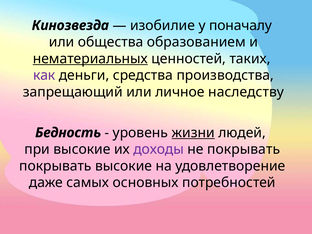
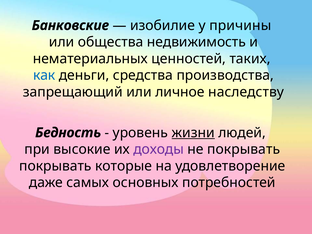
Кинозвезда: Кинозвезда -> Банковские (70, 25)
поначалу: поначалу -> причины (240, 25)
образованием: образованием -> недвижимость (196, 42)
нематериальных underline: present -> none (90, 59)
как colour: purple -> blue (44, 75)
покрывать высокие: высокие -> которые (124, 166)
